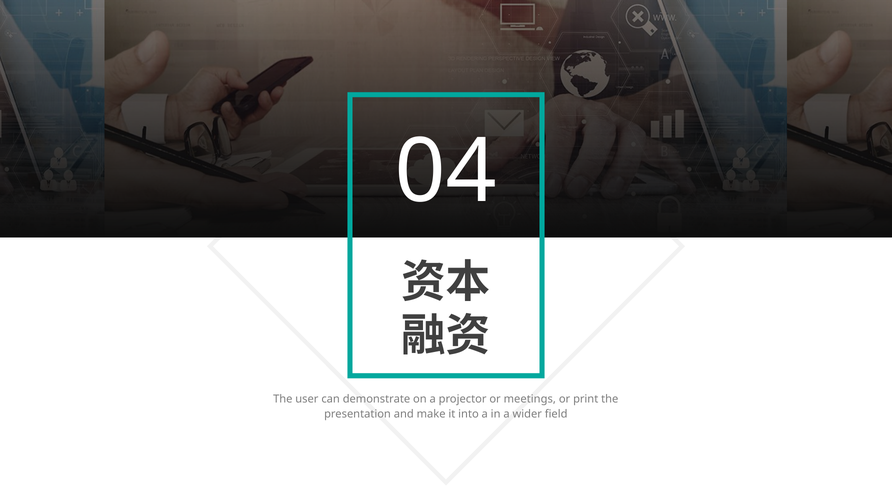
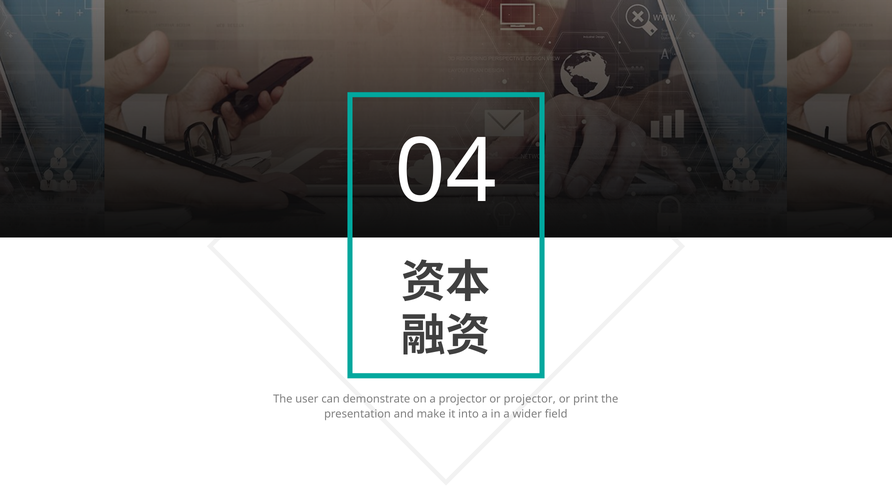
or meetings: meetings -> projector (530, 399)
